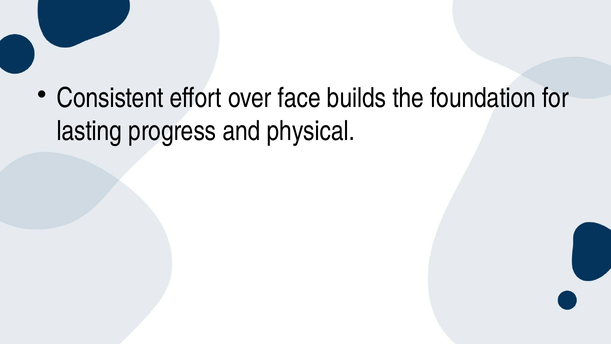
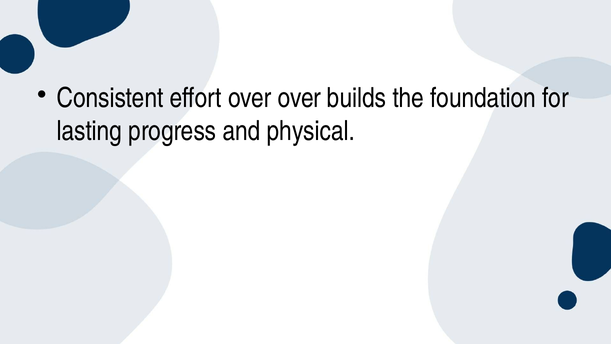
over face: face -> over (299, 98)
